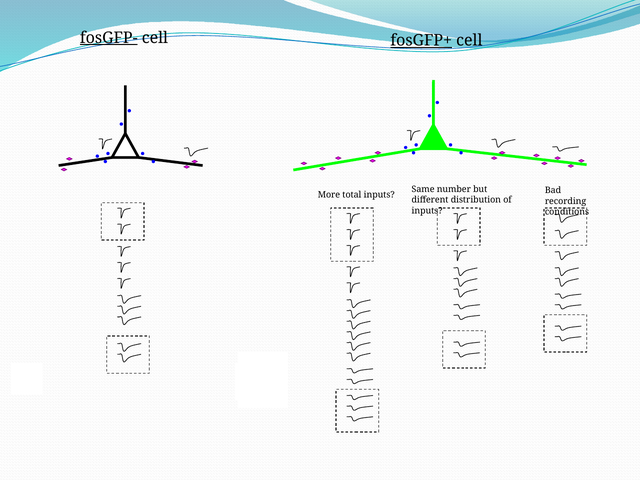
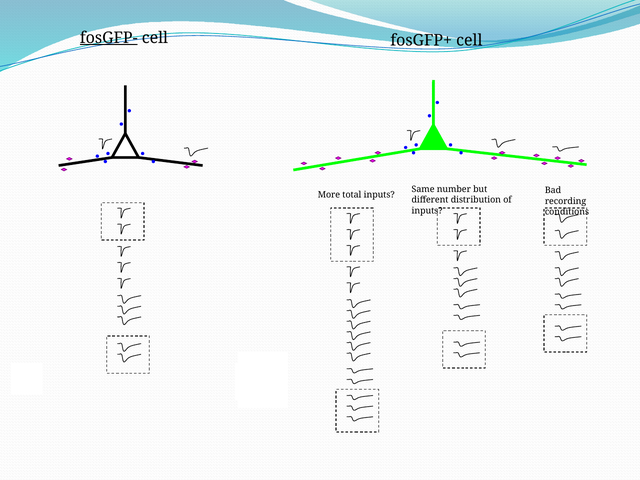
fosGFP+ underline: present -> none (421, 41)
